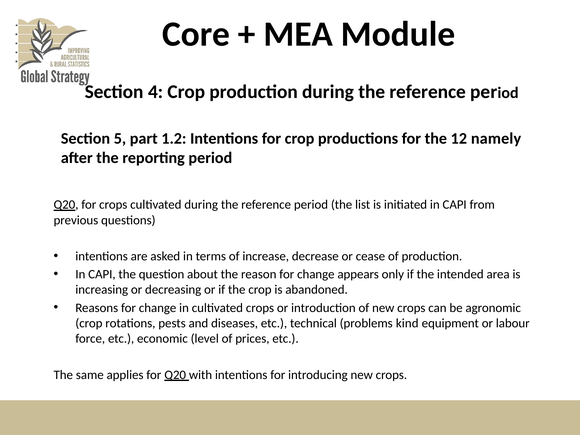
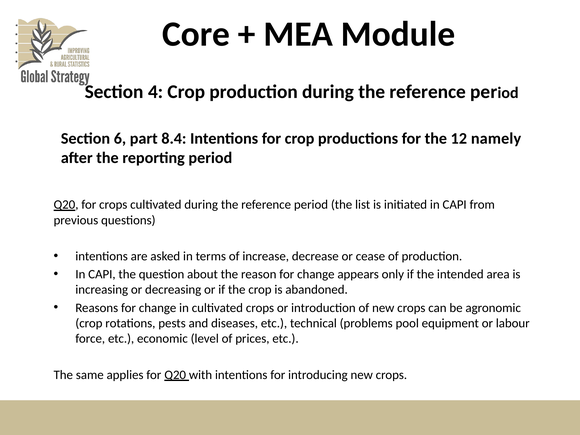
5: 5 -> 6 (120, 139)
1.2: 1.2 -> 8.4 (174, 139)
kind: kind -> pool (407, 323)
